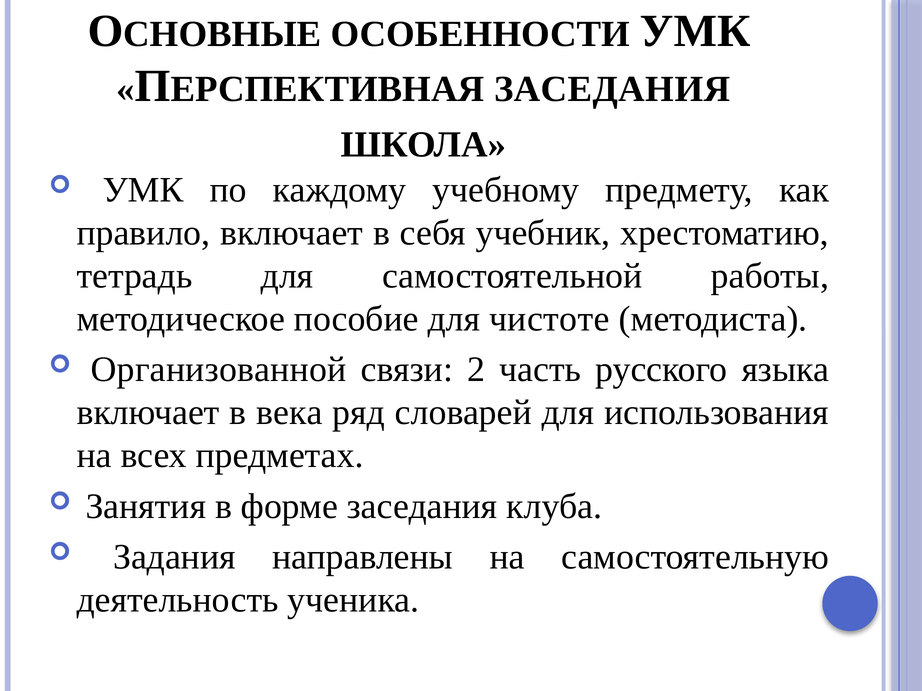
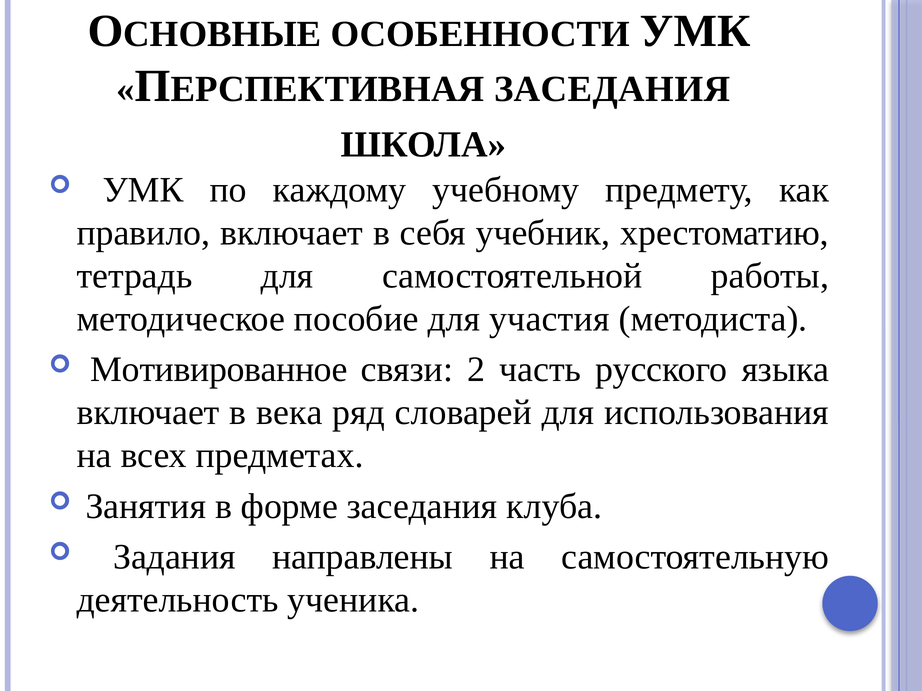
чистоте: чистоте -> участия (549, 319)
Организованной: Организованной -> Мотивированное (219, 370)
